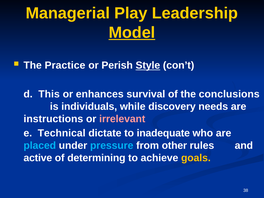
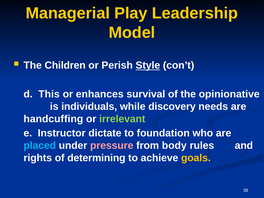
Model underline: present -> none (132, 32)
Practice: Practice -> Children (65, 65)
conclusions: conclusions -> opinionative (229, 94)
instructions: instructions -> handcuffing (53, 119)
irrelevant colour: pink -> light green (122, 119)
Technical: Technical -> Instructor (62, 133)
inadequate: inadequate -> foundation (163, 133)
pressure colour: light blue -> pink (112, 146)
other: other -> body (174, 146)
active: active -> rights (38, 158)
